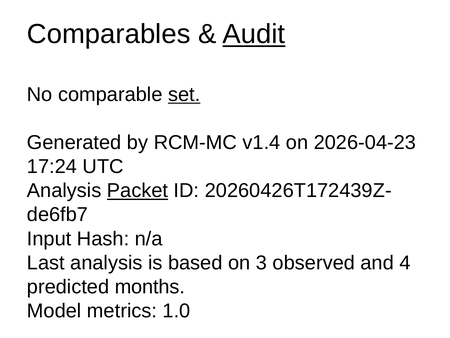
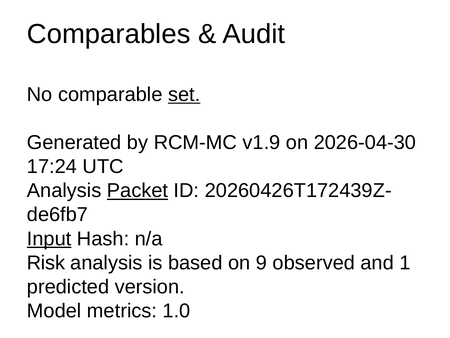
Audit underline: present -> none (254, 34)
v1.4: v1.4 -> v1.9 (261, 142)
2026-04-23: 2026-04-23 -> 2026-04-30 (365, 142)
Input underline: none -> present (49, 238)
Last: Last -> Risk (46, 262)
3: 3 -> 9 (262, 262)
4: 4 -> 1 (405, 262)
months: months -> version (150, 286)
